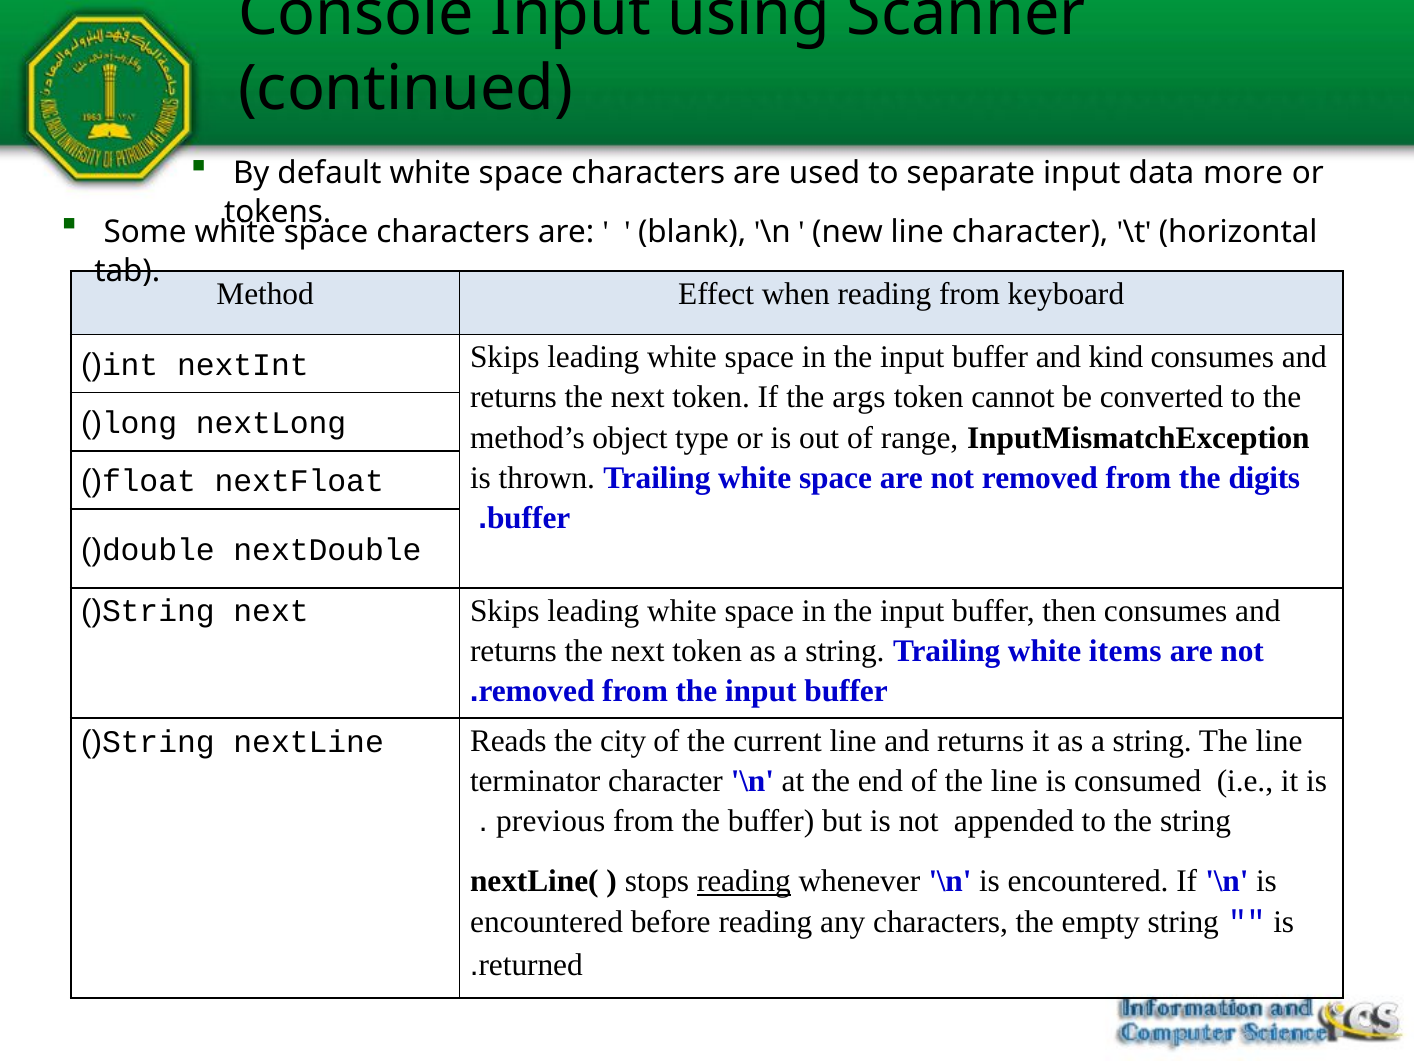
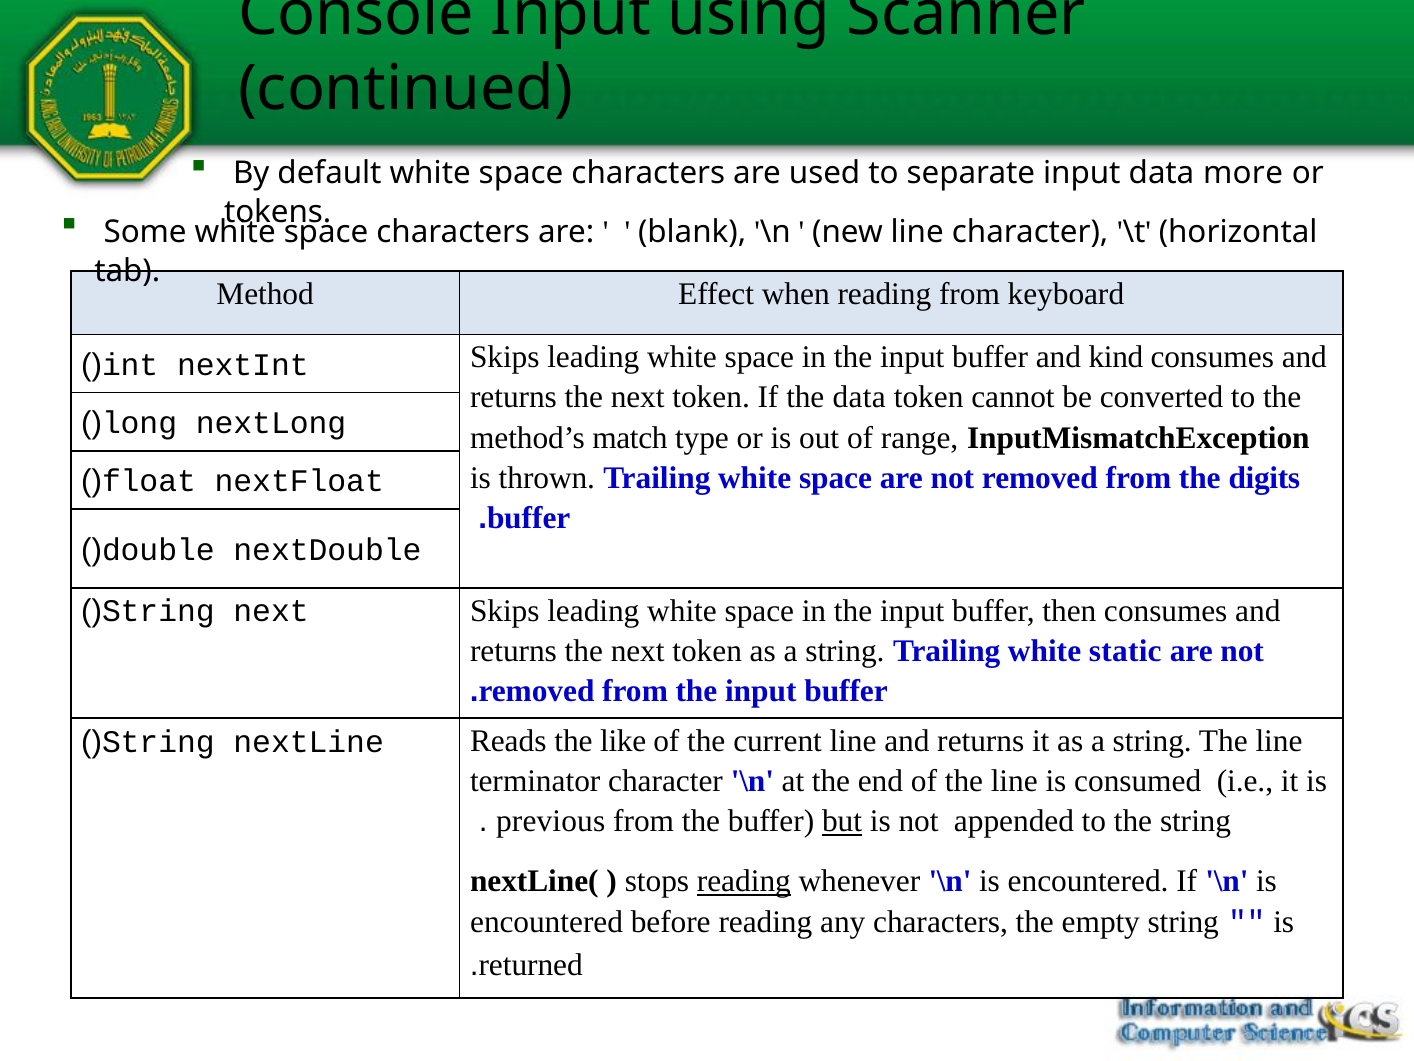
the args: args -> data (859, 397)
object: object -> match (630, 438)
items: items -> static (1125, 651)
city: city -> like (623, 741)
but underline: none -> present (842, 821)
